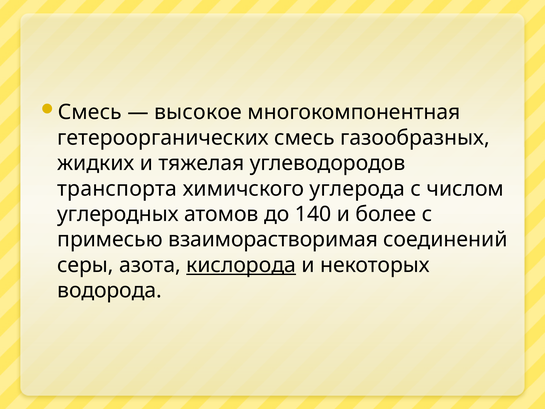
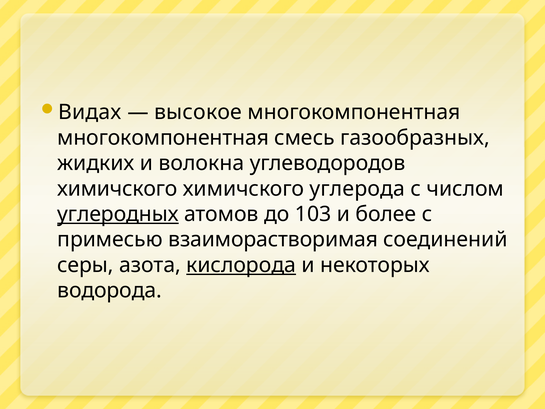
Смесь: Смесь -> Видах (90, 112)
гетероорганических: гетероорганических -> многокомпонентная (163, 138)
тяжелая: тяжелая -> волокна (201, 163)
транспорта: транспорта -> химичского (117, 189)
углеродных underline: none -> present (118, 214)
140: 140 -> 103 (313, 214)
